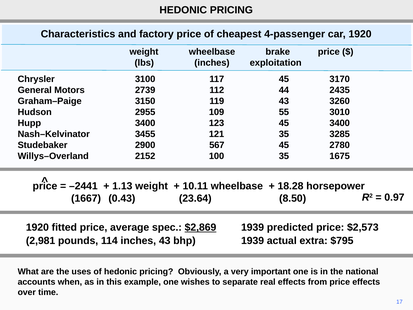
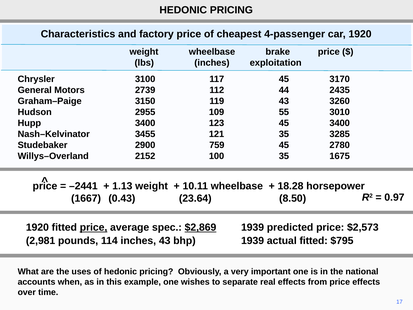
567: 567 -> 759 (217, 145)
price underline: none -> present (94, 227)
actual extra: extra -> fitted (314, 241)
